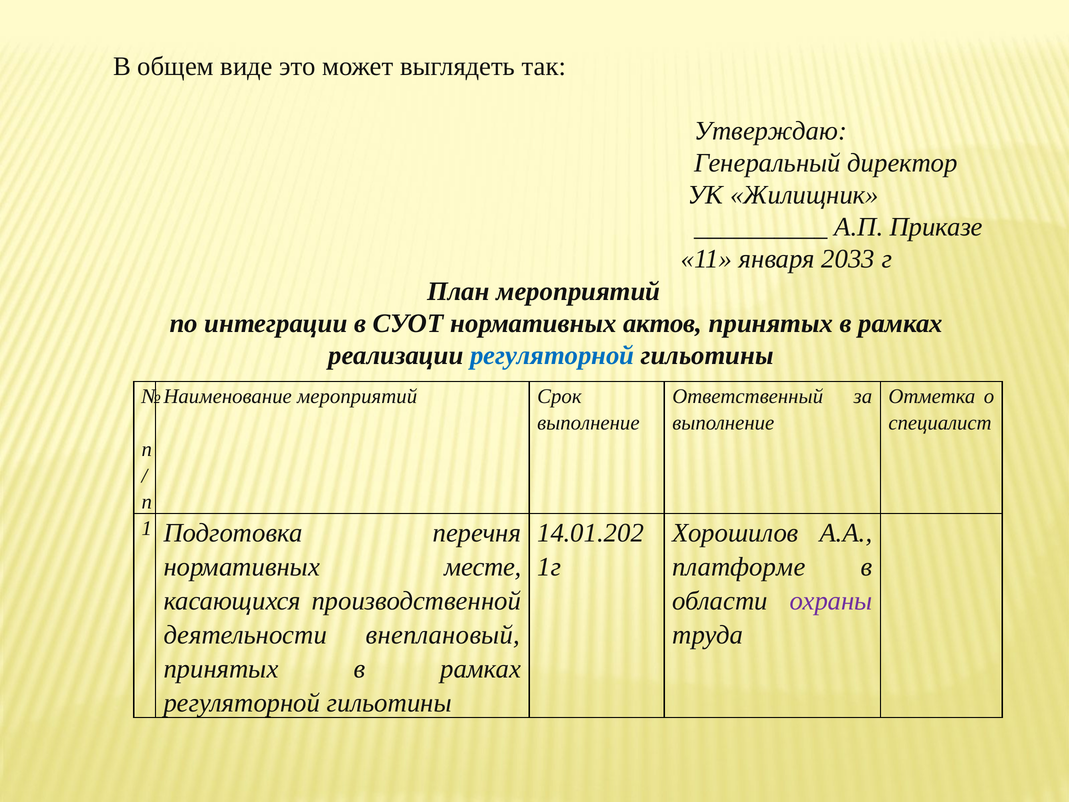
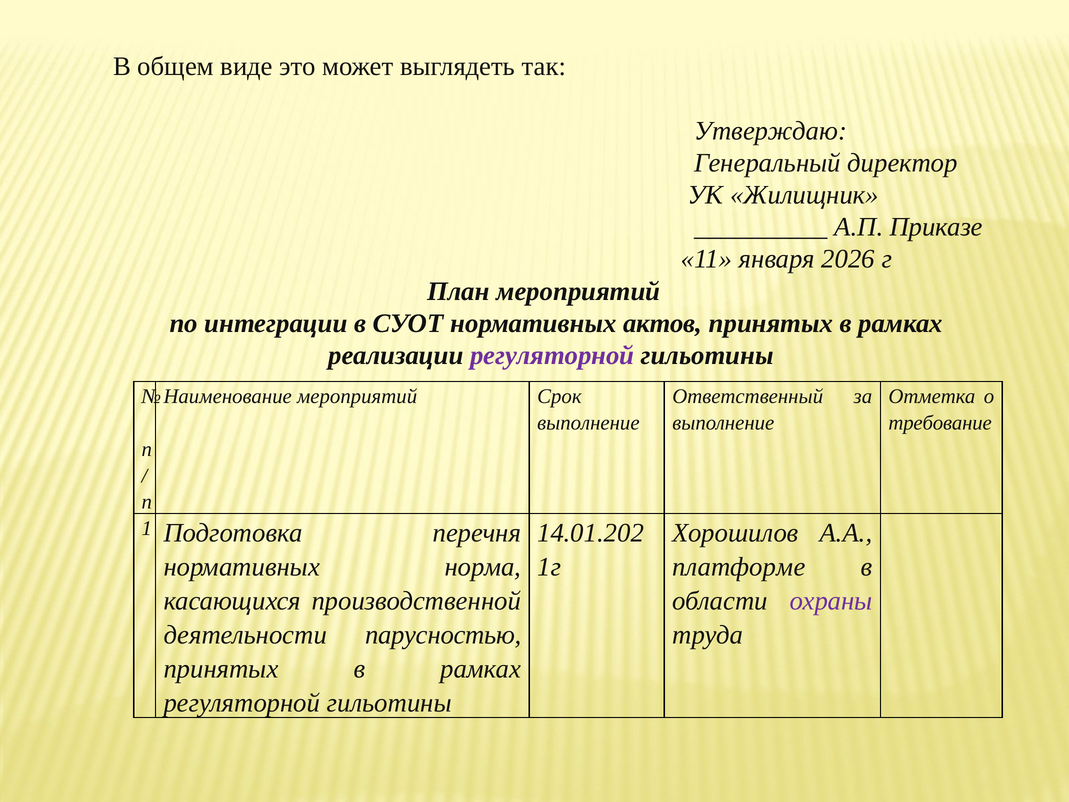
2033: 2033 -> 2026 (848, 259)
регуляторной colour: blue -> purple (552, 355)
специалист: специалист -> требование (940, 423)
месте: месте -> норма (483, 567)
внеплановый: внеплановый -> парусностью (443, 635)
